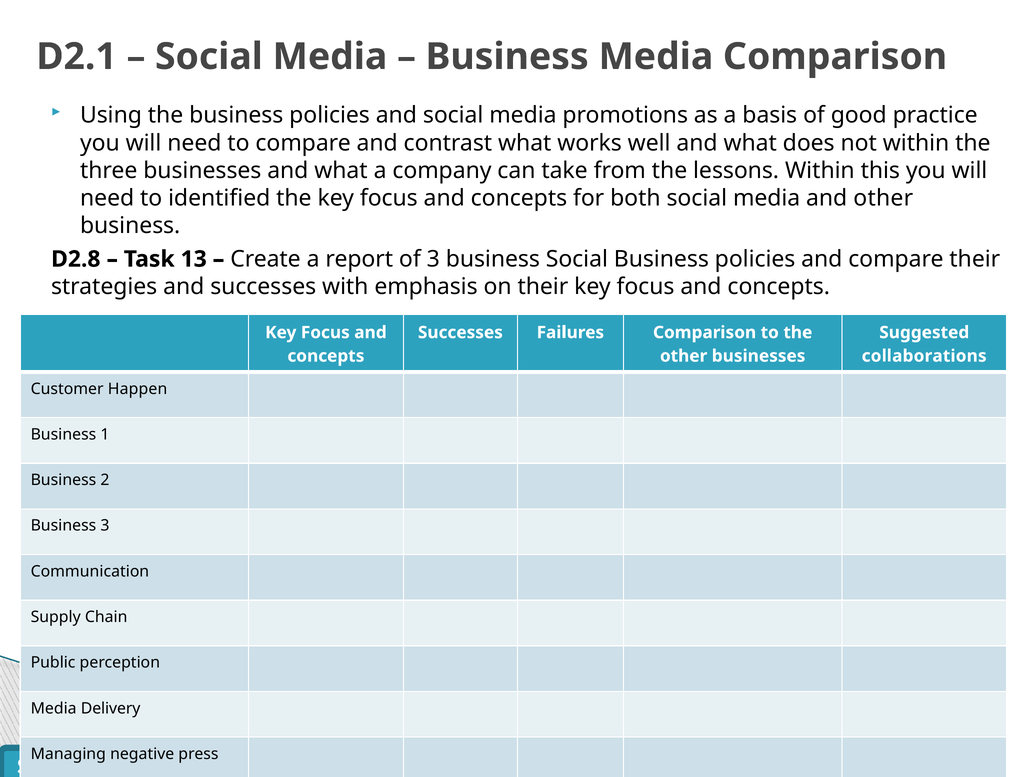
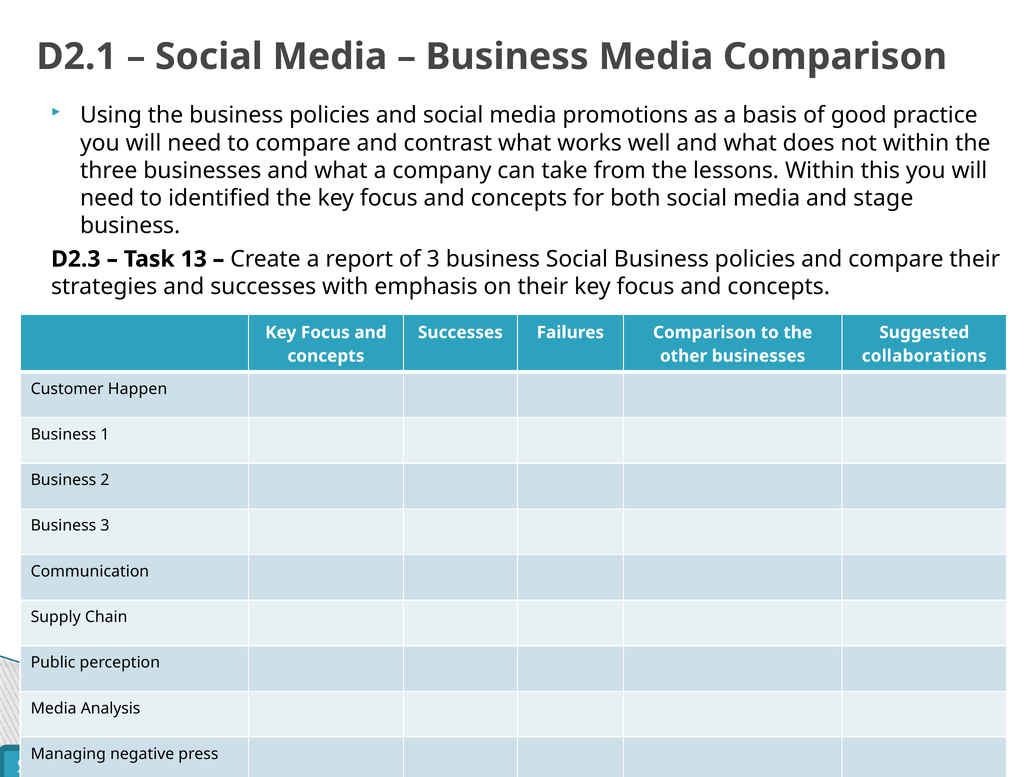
and other: other -> stage (883, 198)
D2.8: D2.8 -> D2.3 (76, 259)
Delivery: Delivery -> Analysis (111, 708)
